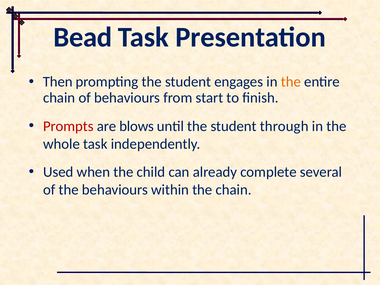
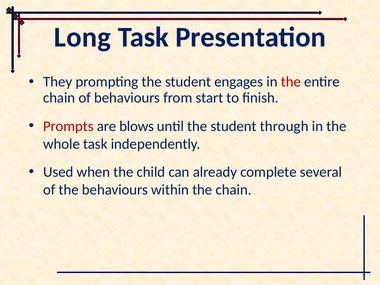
Bead: Bead -> Long (82, 37)
Then: Then -> They (58, 82)
the colour: orange -> red (291, 82)
